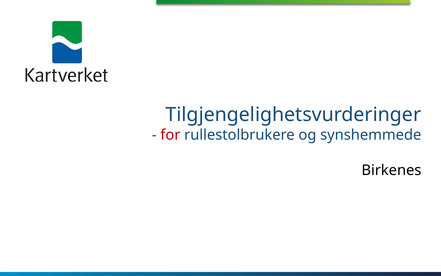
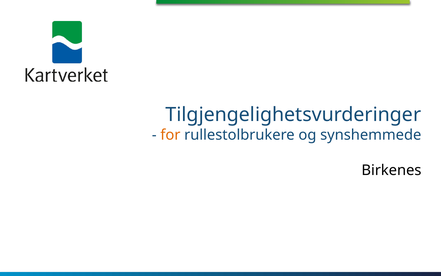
for colour: red -> orange (170, 135)
